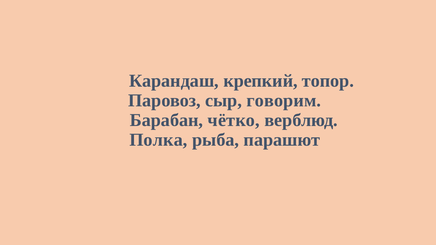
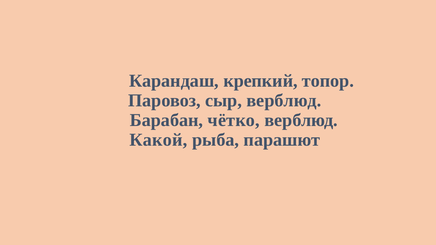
сыр говорим: говорим -> верблюд (284, 101)
Полка: Полка -> Какой (158, 140)
